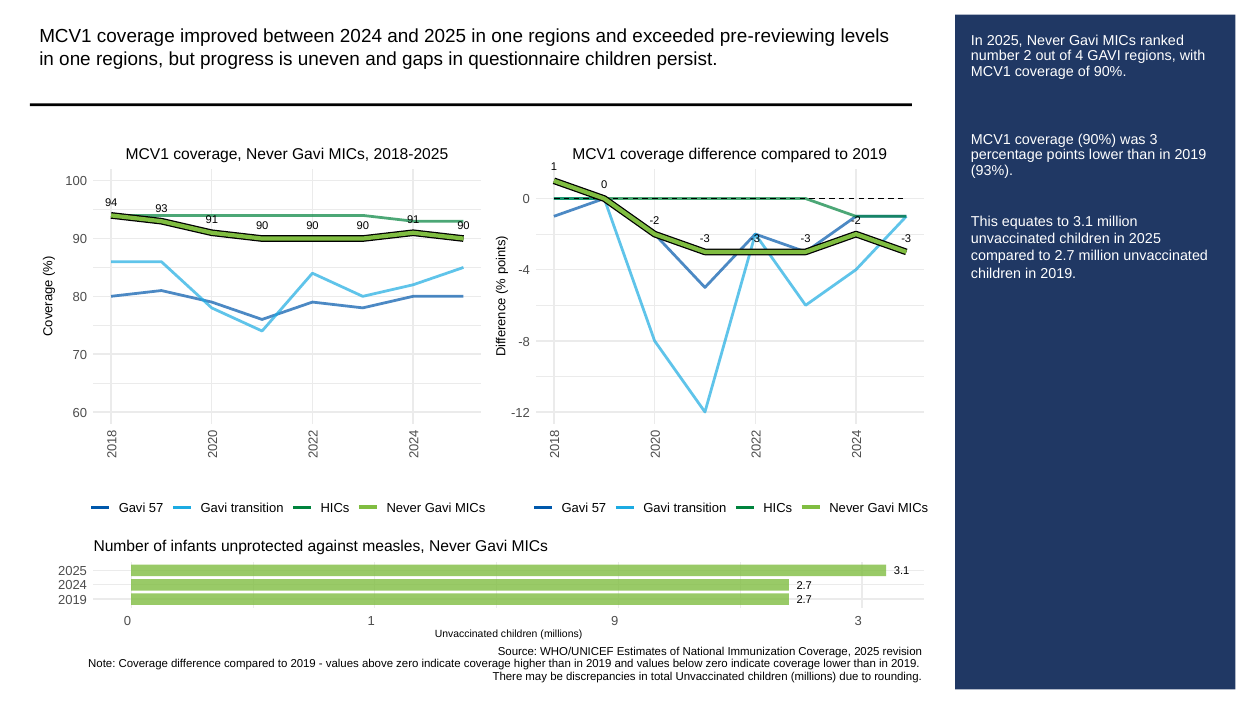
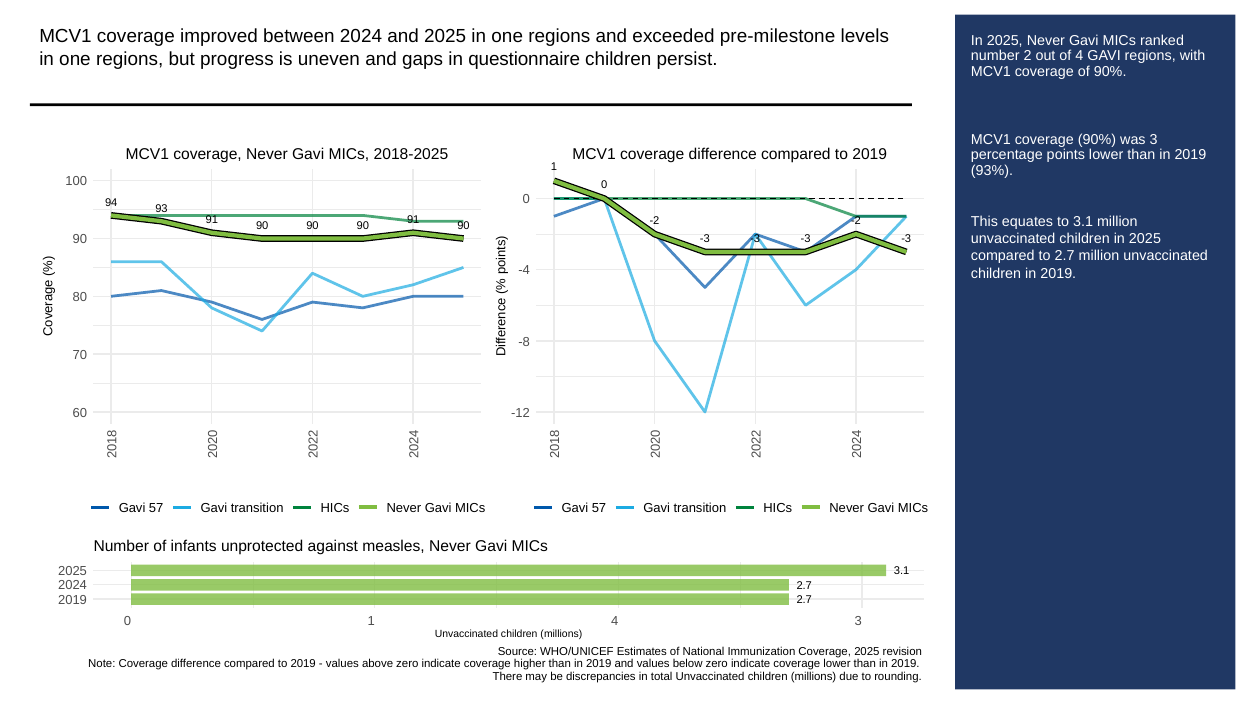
pre-reviewing: pre-reviewing -> pre-milestone (778, 36)
1 9: 9 -> 4 (615, 621)
